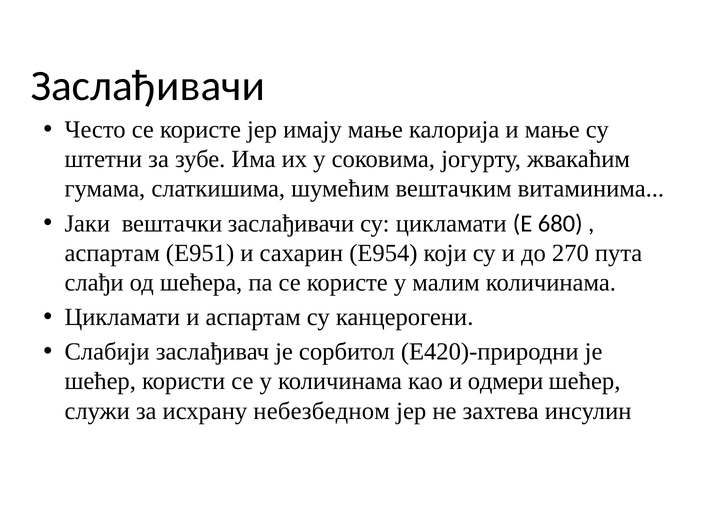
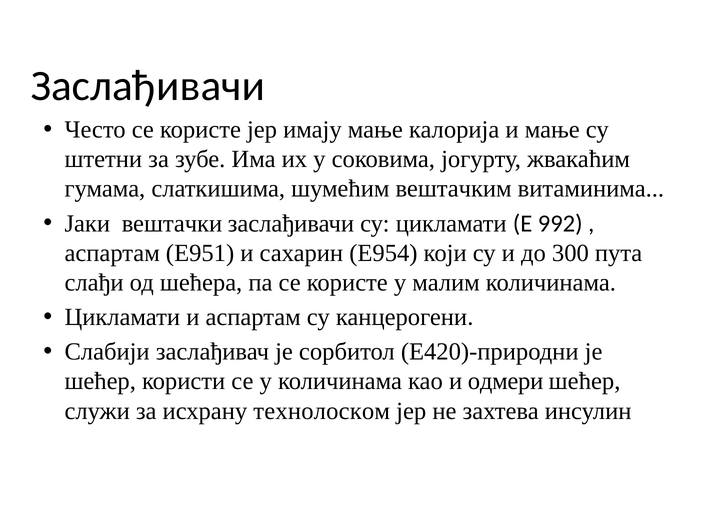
680: 680 -> 992 (560, 223)
270: 270 -> 300 (570, 253)
небезбедном: небезбедном -> технолоском (322, 411)
